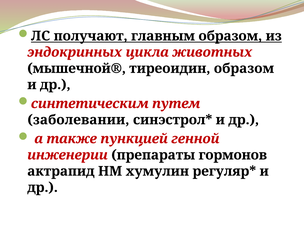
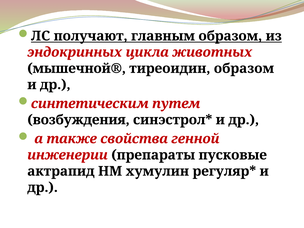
заболевании: заболевании -> возбуждения (78, 120)
пункцией: пункцией -> свойства (134, 139)
гормонов: гормонов -> пусковые (233, 155)
